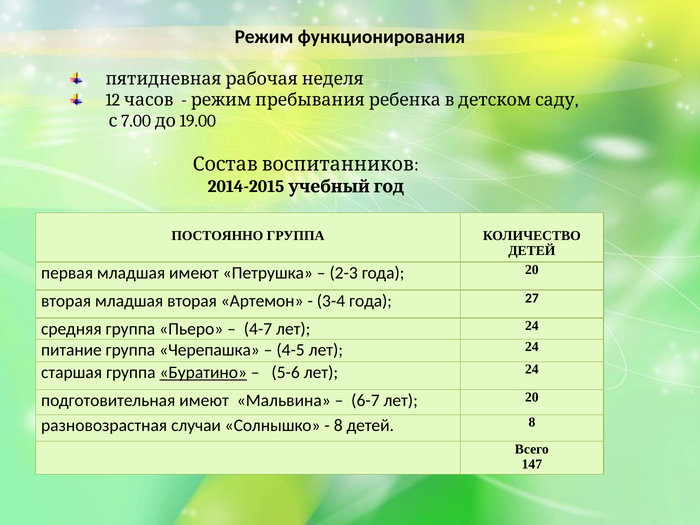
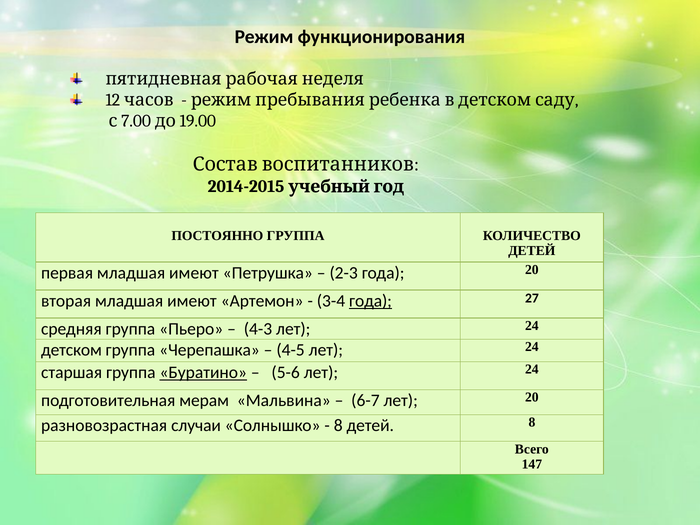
вторая младшая вторая: вторая -> имеют (192, 301)
года underline: none -> present (370, 301)
4-7: 4-7 -> 4-3 (258, 329)
питание: питание -> детском (71, 350)
подготовительная имеют: имеют -> мерам (204, 401)
